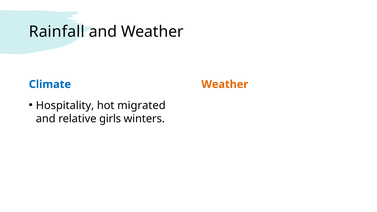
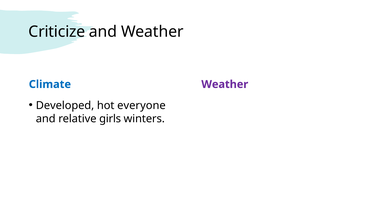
Rainfall: Rainfall -> Criticize (57, 32)
Weather colour: orange -> purple (225, 84)
Hospitality: Hospitality -> Developed (65, 105)
migrated: migrated -> everyone (141, 105)
